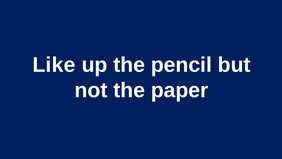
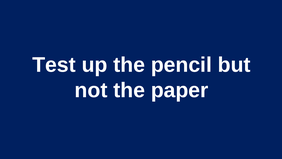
Like: Like -> Test (54, 65)
